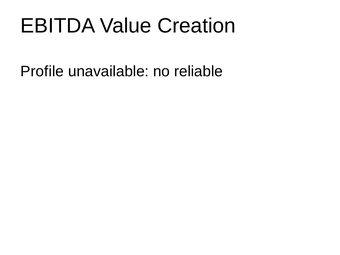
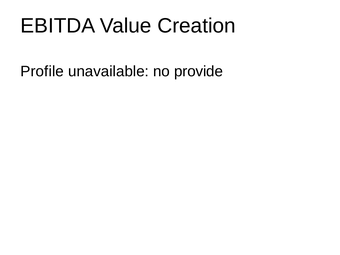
reliable: reliable -> provide (199, 71)
